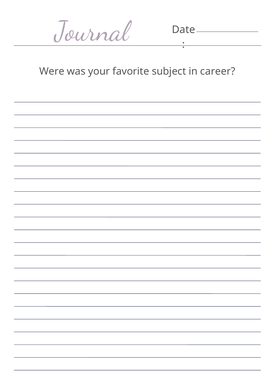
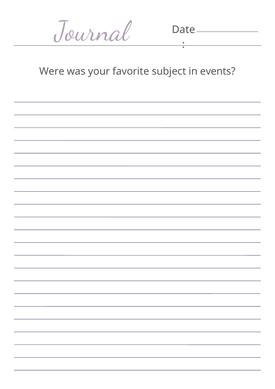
career: career -> events (218, 71)
